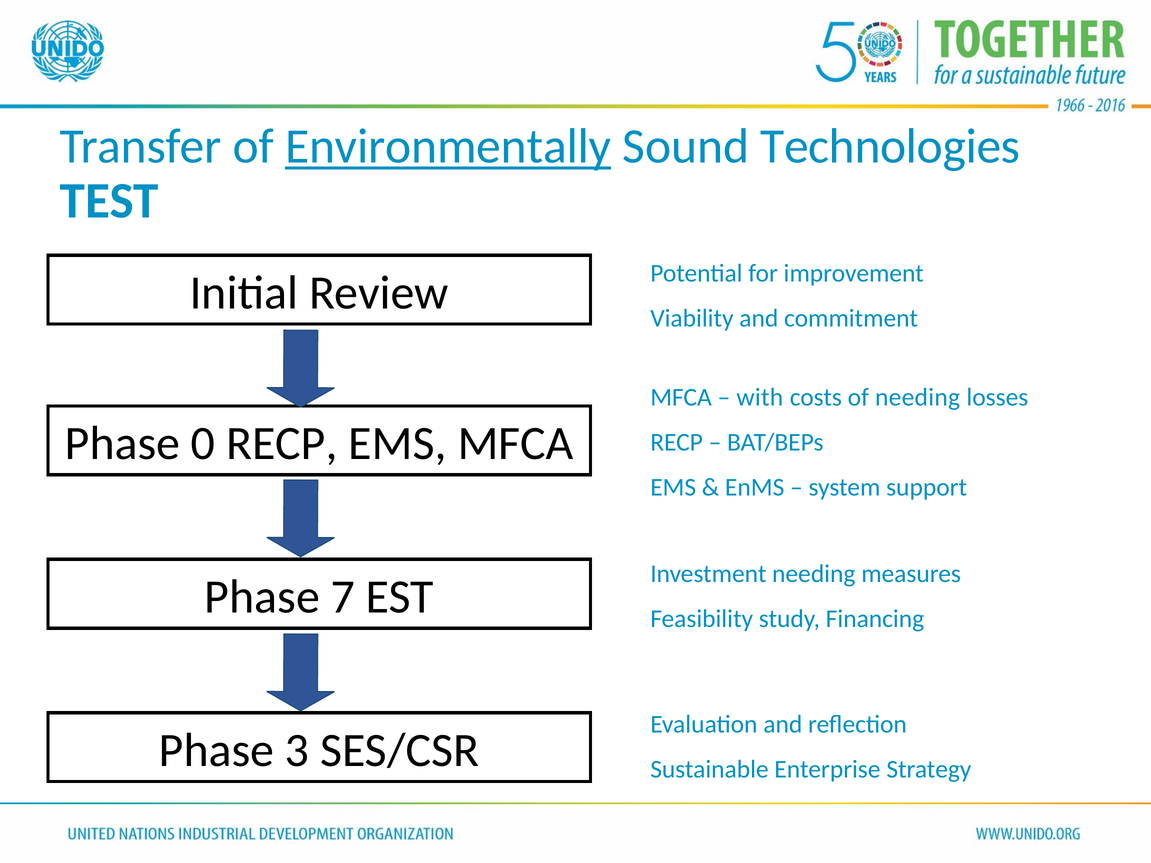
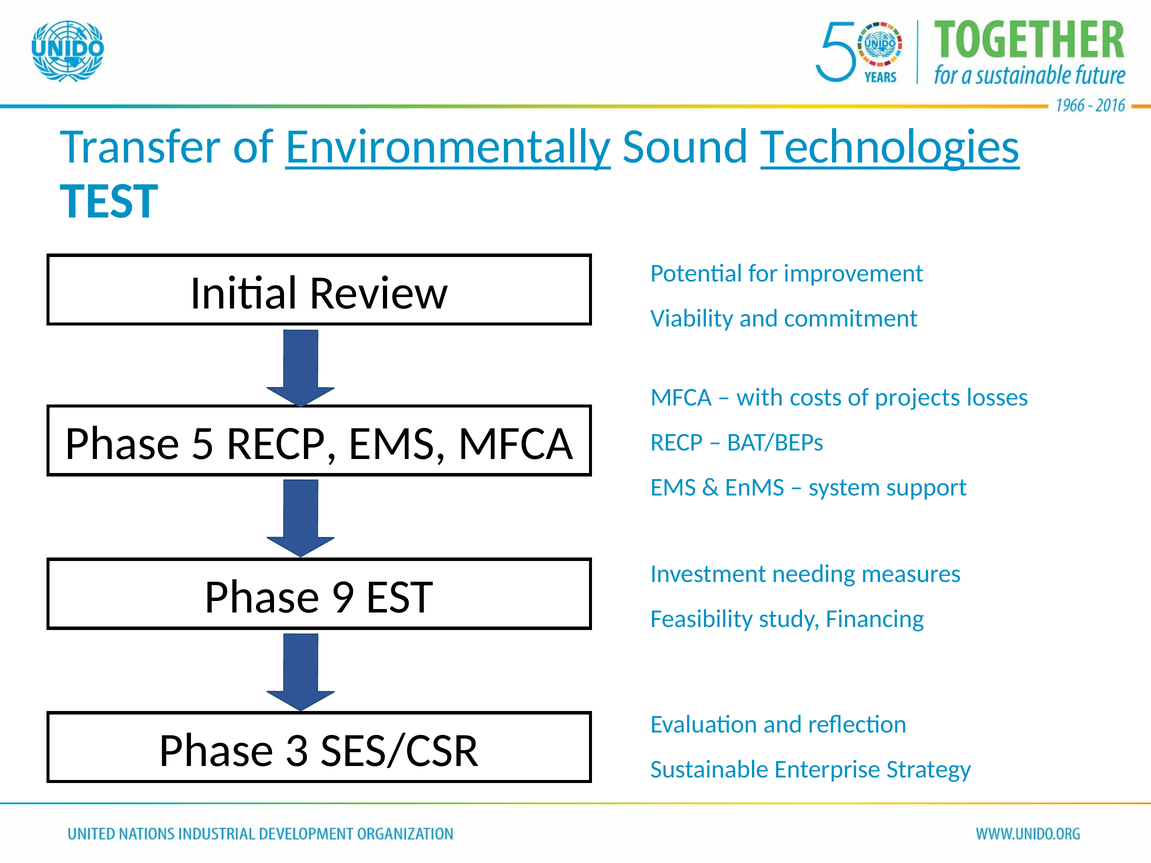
Technologies underline: none -> present (890, 147)
of needing: needing -> projects (918, 397)
0: 0 -> 5 (203, 444)
7: 7 -> 9 (343, 597)
